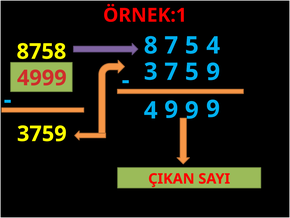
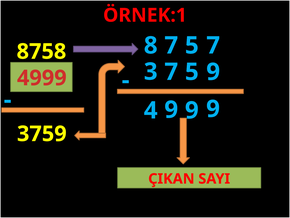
5 4: 4 -> 7 (213, 45)
